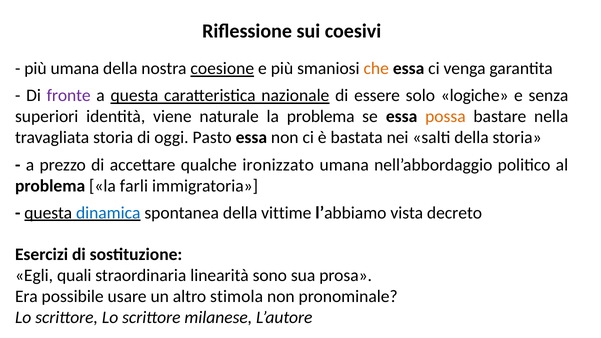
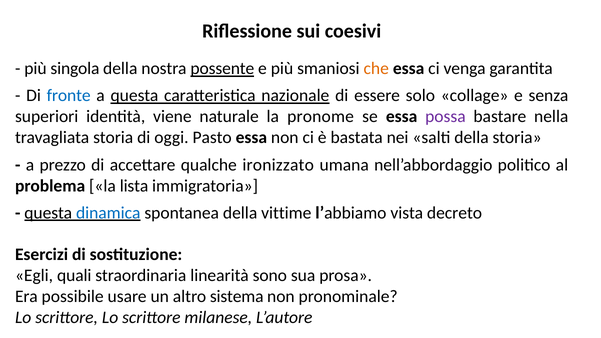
più umana: umana -> singola (75, 69)
coesione: coesione -> possente (222, 69)
fronte colour: purple -> blue (69, 96)
logiche: logiche -> collage (475, 96)
la problema: problema -> pronome (321, 117)
possa colour: orange -> purple (445, 117)
farli: farli -> lista (134, 186)
stimola: stimola -> sistema (237, 296)
